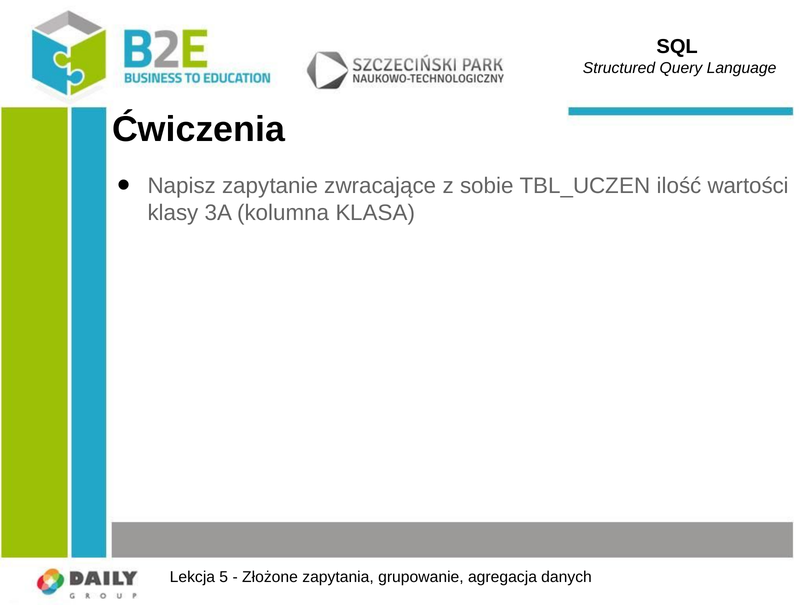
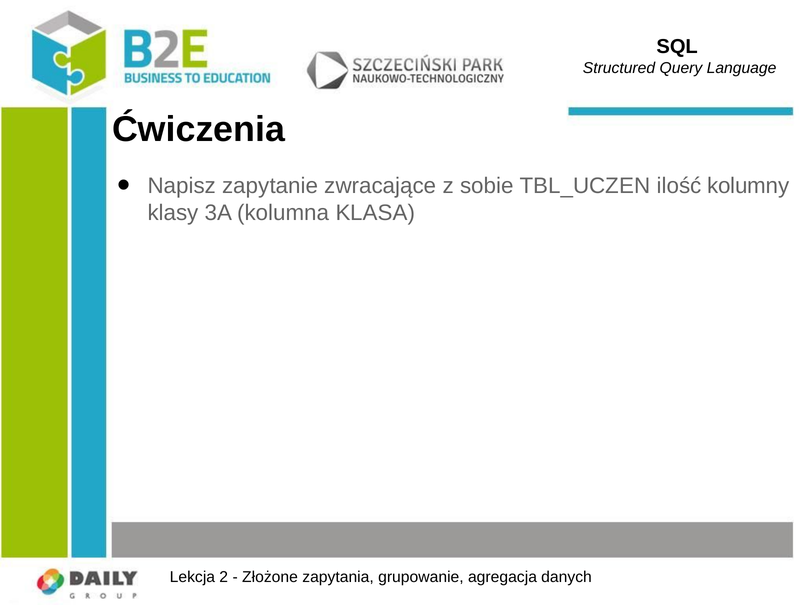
wartości: wartości -> kolumny (748, 186)
5: 5 -> 2 (224, 577)
